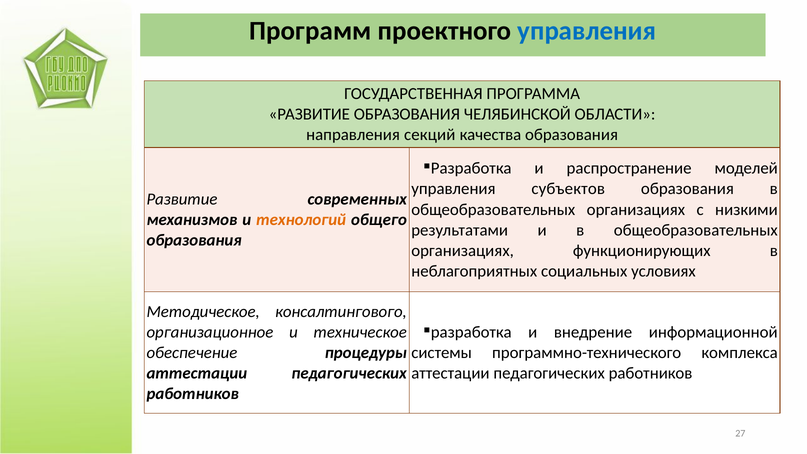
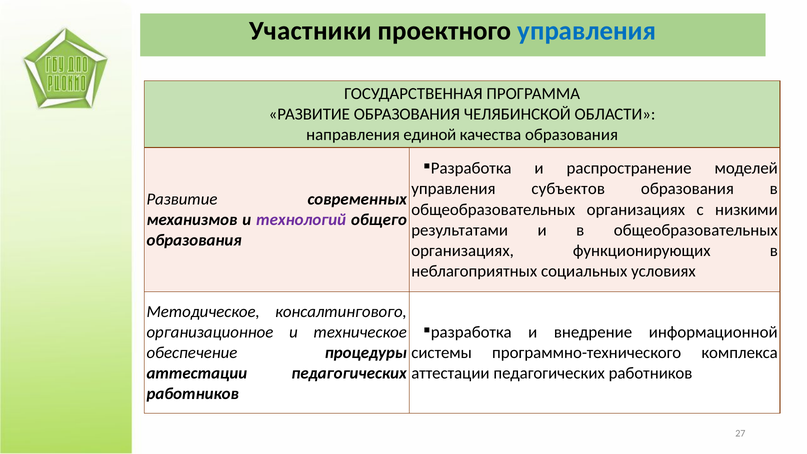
Программ: Программ -> Участники (310, 31)
секций: секций -> единой (430, 135)
технологий colour: orange -> purple (301, 220)
